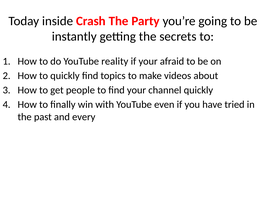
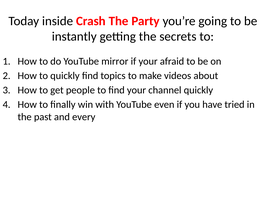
reality: reality -> mirror (115, 61)
